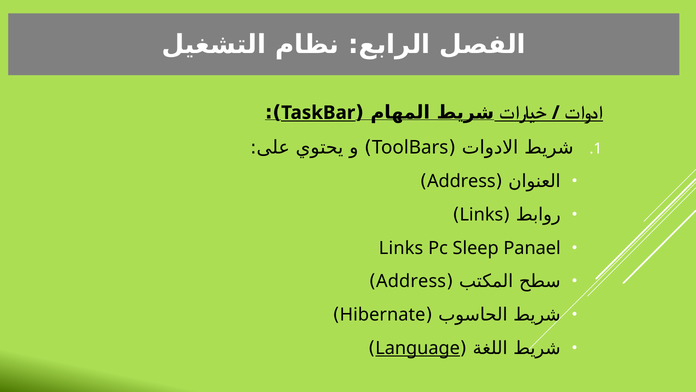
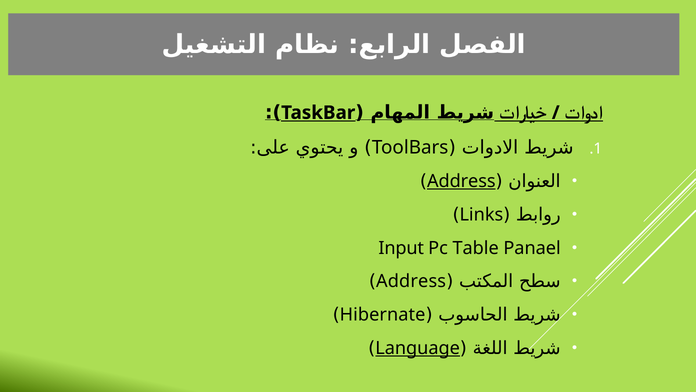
Address underline: none -> present (461, 181)
Links: Links -> Input (401, 248)
Sleep: Sleep -> Table (476, 248)
